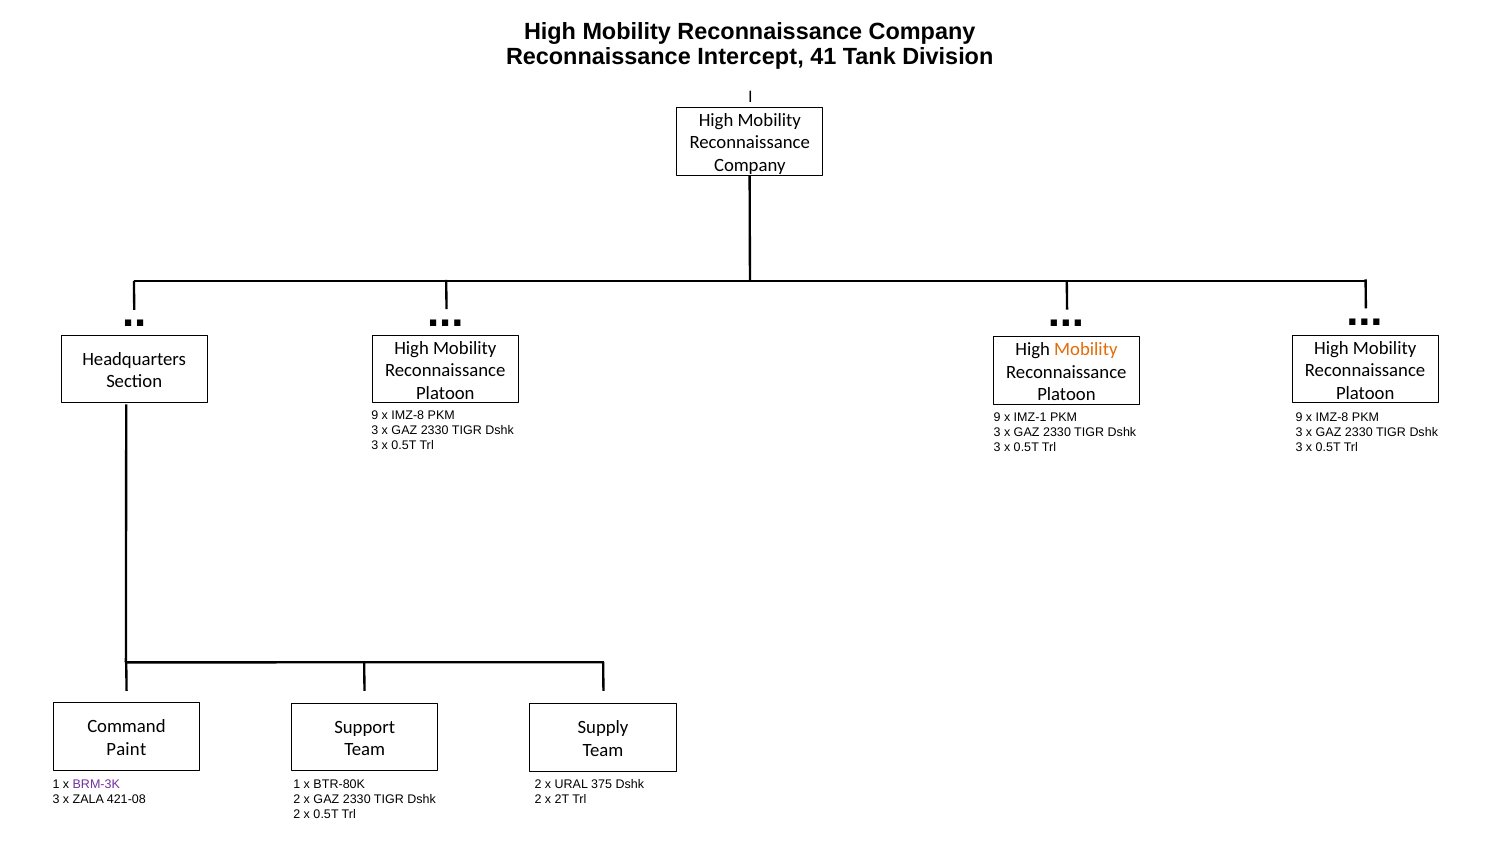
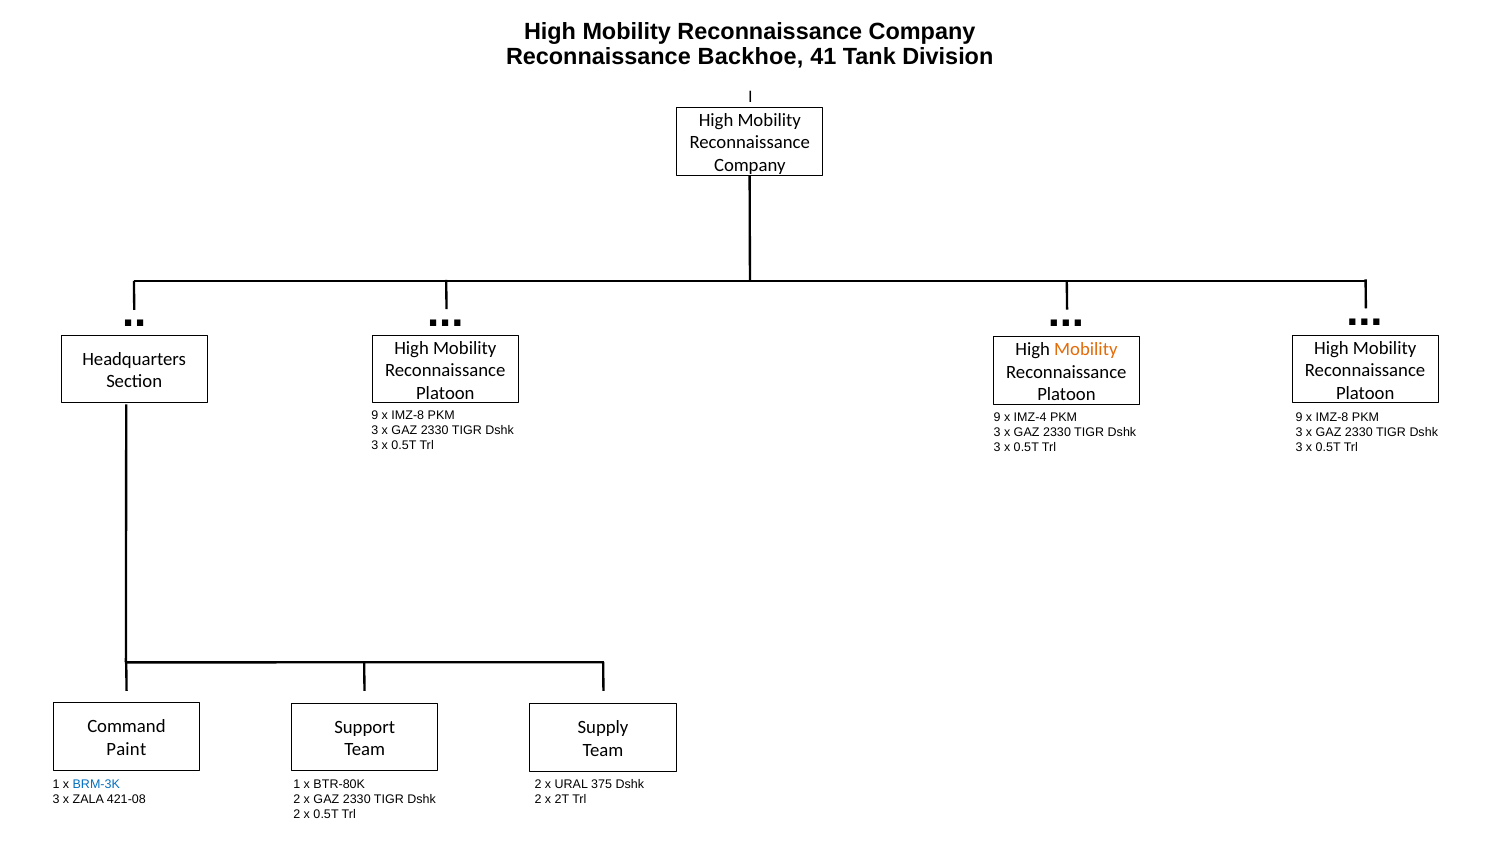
Intercept: Intercept -> Backhoe (750, 57)
IMZ-1: IMZ-1 -> IMZ-4 (1030, 417)
BRM-3K colour: purple -> blue (96, 784)
